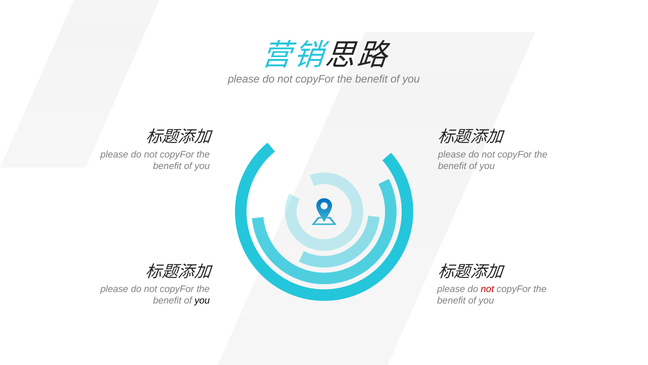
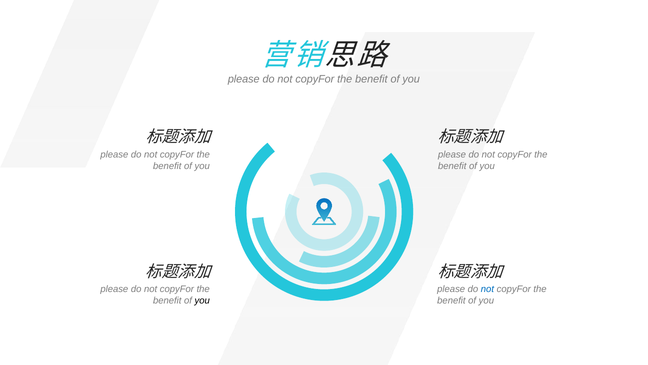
not colour: red -> blue (487, 289)
